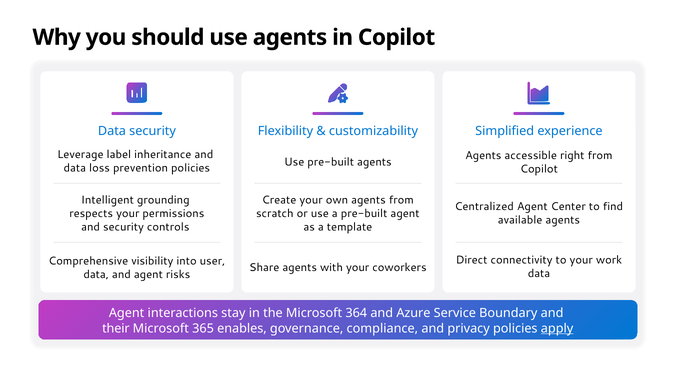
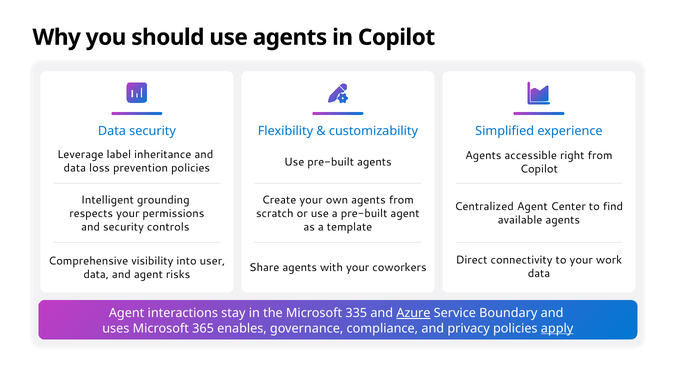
364: 364 -> 335 (356, 313)
Azure underline: none -> present (413, 313)
their: their -> uses (116, 329)
